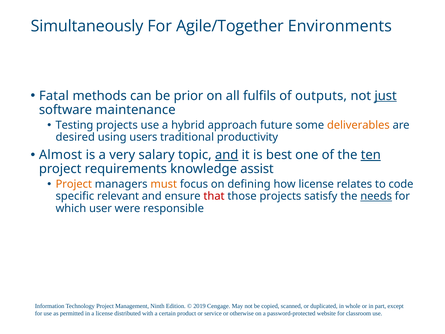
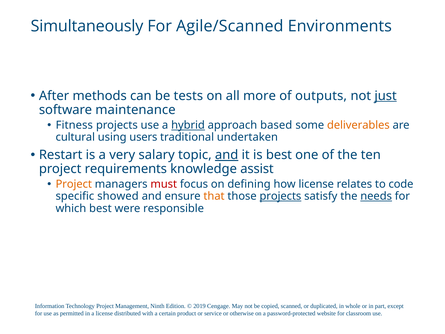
Agile/Together: Agile/Together -> Agile/Scanned (230, 26)
Fatal: Fatal -> After (54, 96)
prior: prior -> tests (188, 96)
fulfils: fulfils -> more (260, 96)
Testing: Testing -> Fitness (74, 125)
hybrid underline: none -> present (188, 125)
future: future -> based (276, 125)
desired: desired -> cultural (75, 137)
productivity: productivity -> undertaken (247, 137)
Almost: Almost -> Restart (61, 155)
ten underline: present -> none (371, 155)
must colour: orange -> red (164, 184)
relevant: relevant -> showed (118, 196)
that colour: red -> orange (214, 196)
projects underline: none -> present (280, 196)
which user: user -> best (100, 208)
